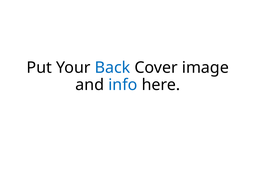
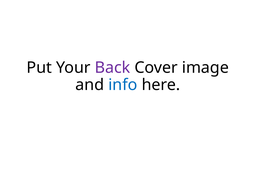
Back colour: blue -> purple (113, 68)
